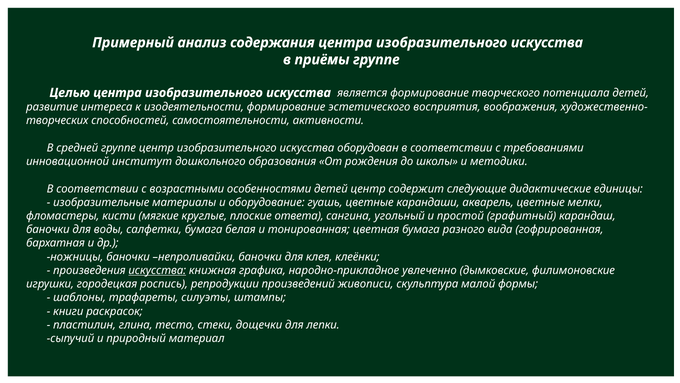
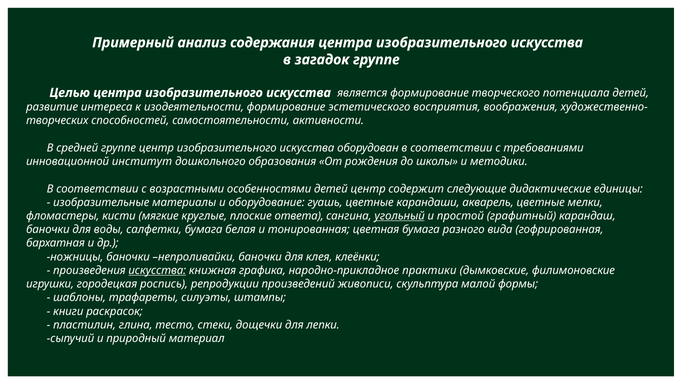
приёмы: приёмы -> загадок (322, 60)
угольный underline: none -> present (400, 216)
увлеченно: увлеченно -> практики (429, 270)
